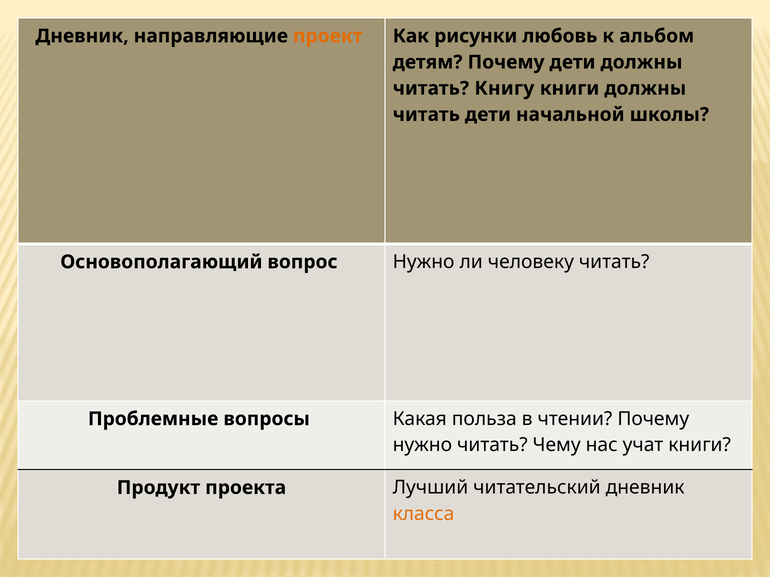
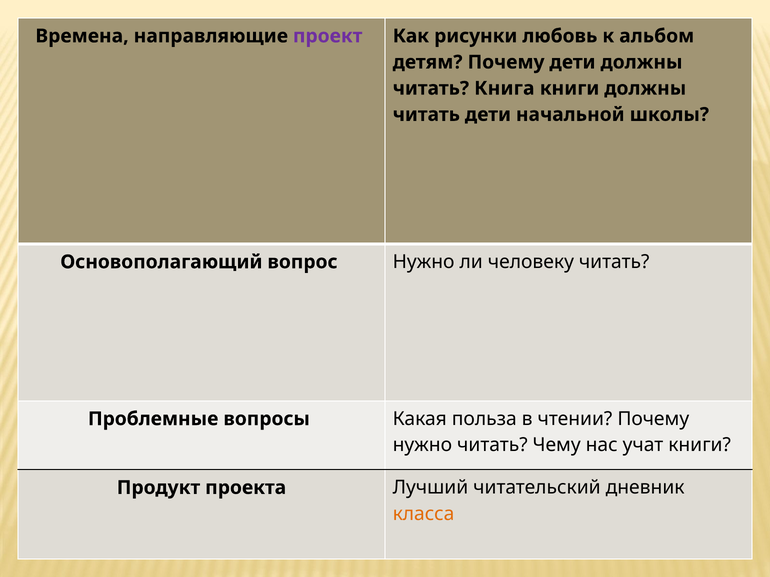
Дневник: Дневник -> Времена (82, 36)
проект colour: orange -> purple (328, 36)
Книгу: Книгу -> Книга (504, 88)
